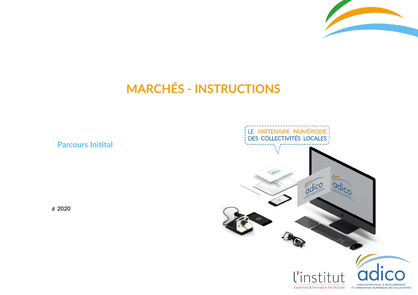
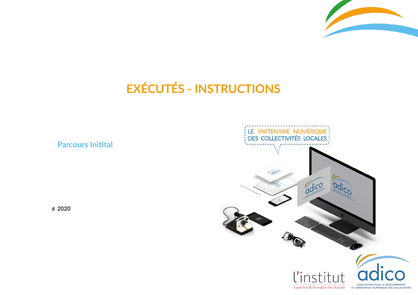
MARCHÉS: MARCHÉS -> EXÉCUTÉS (155, 89)
